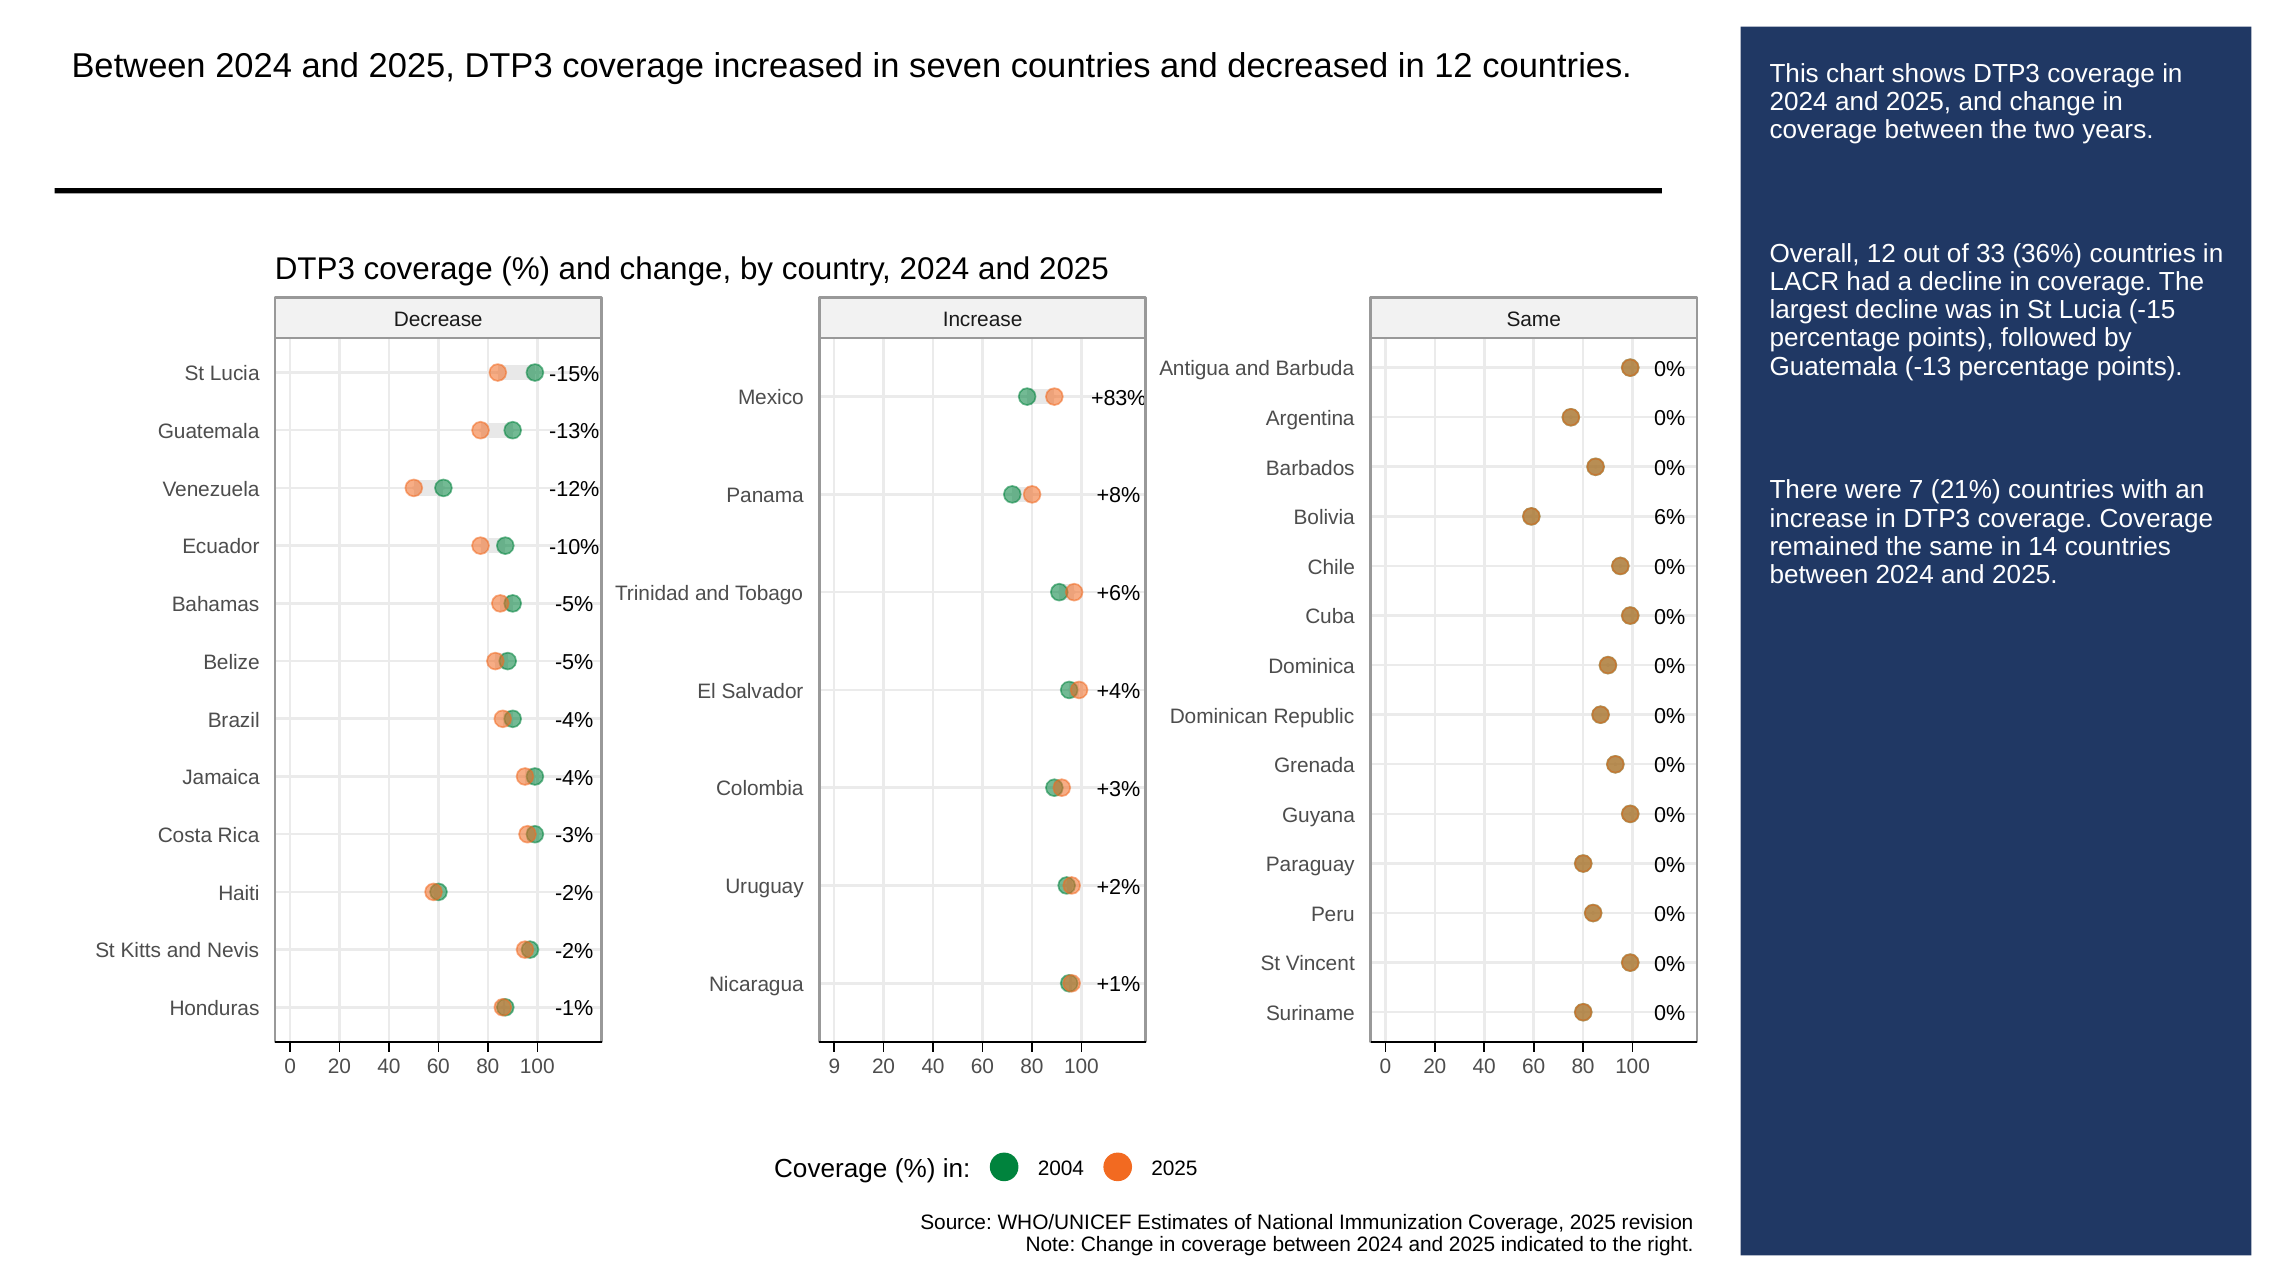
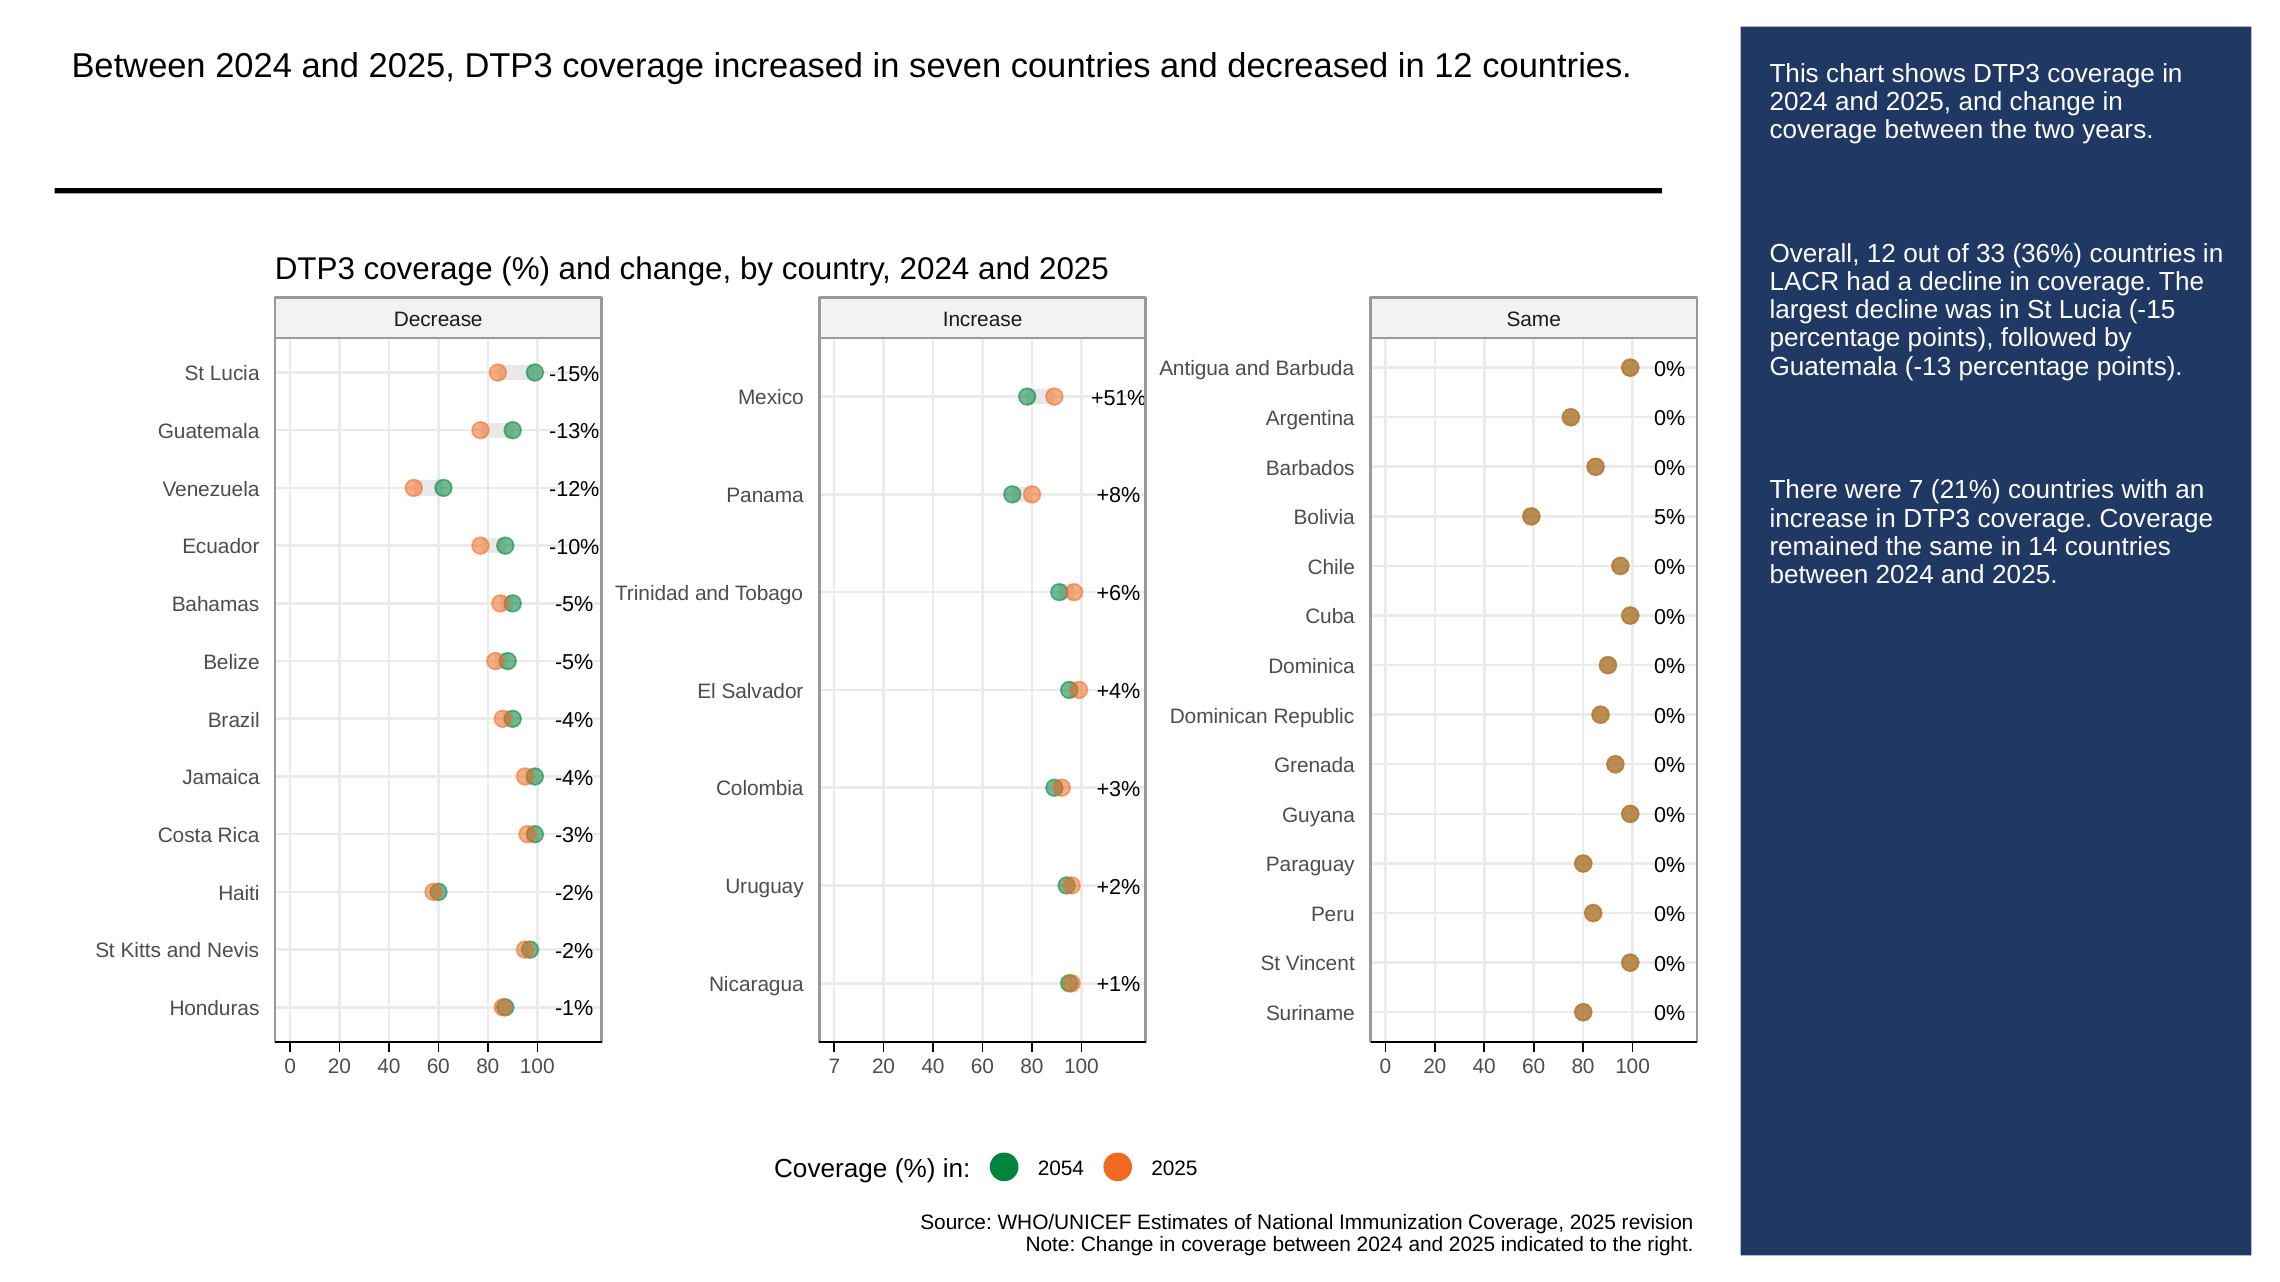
+83%: +83% -> +51% (1119, 398)
6%: 6% -> 5% (1670, 518)
100 9: 9 -> 7 (834, 1067)
2004: 2004 -> 2054 (1061, 1169)
